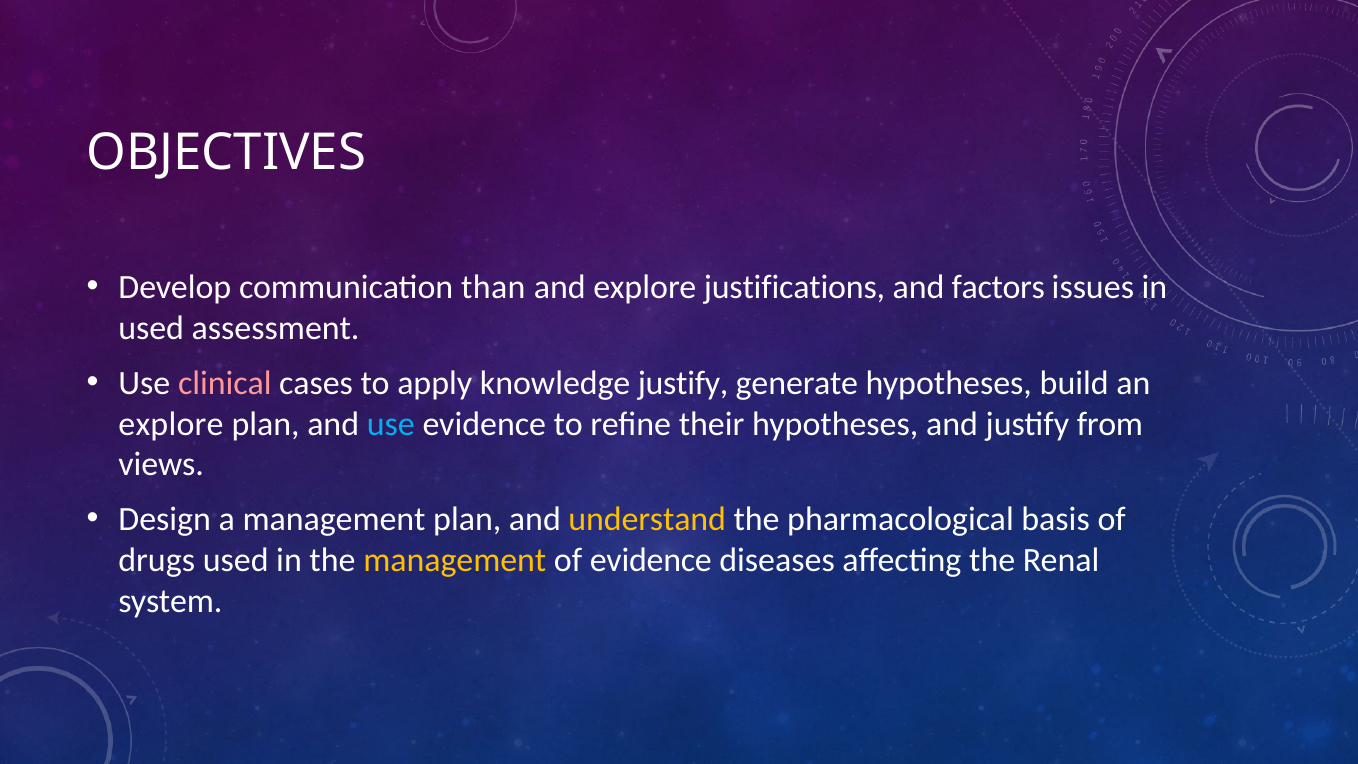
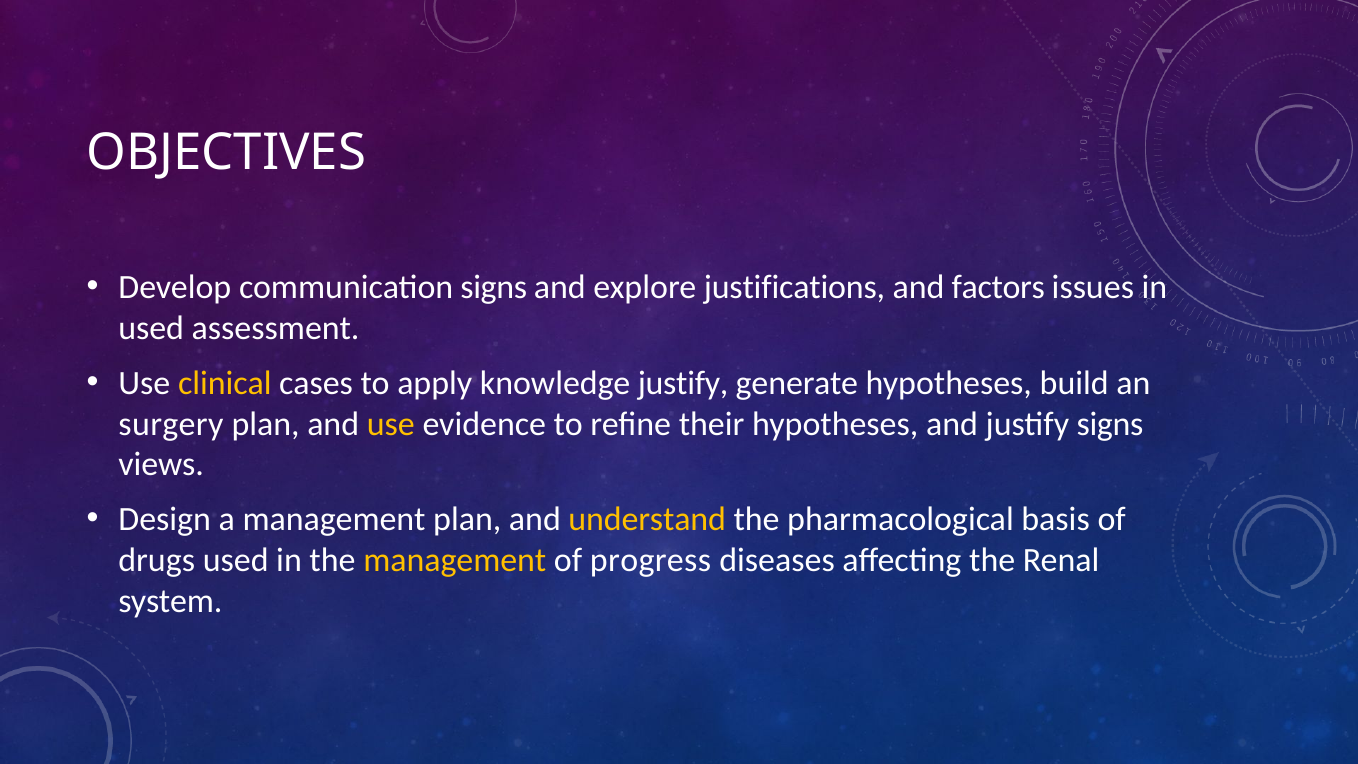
communication than: than -> signs (494, 287)
clinical colour: pink -> yellow (225, 383)
explore: explore -> surgery (171, 424)
use colour: light blue -> yellow (391, 424)
justify from: from -> signs (1110, 424)
of evidence: evidence -> progress (651, 560)
